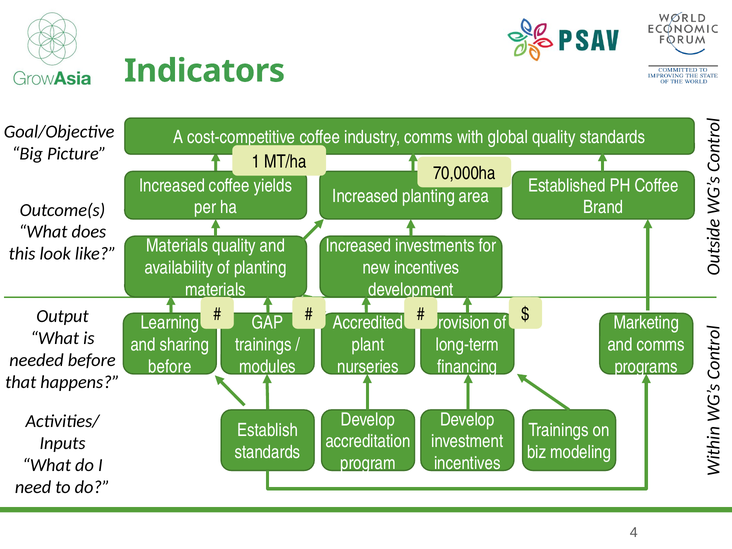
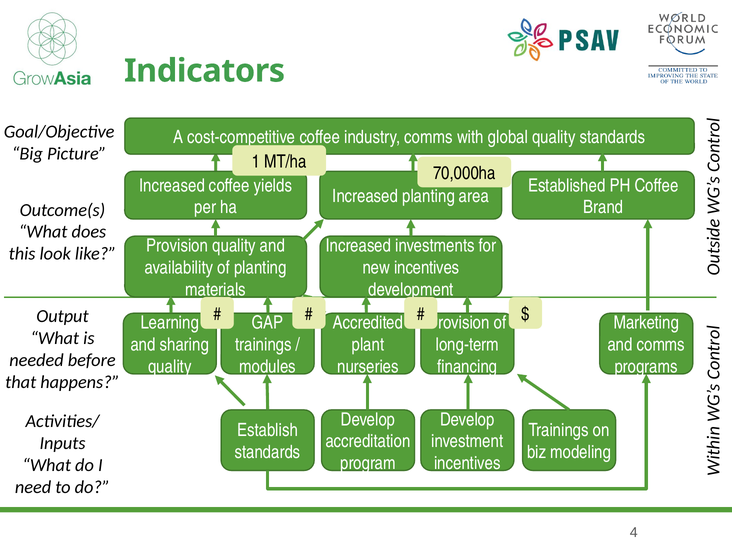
Materials: Materials -> Provision (177, 246)
before: before -> quality (170, 367)
